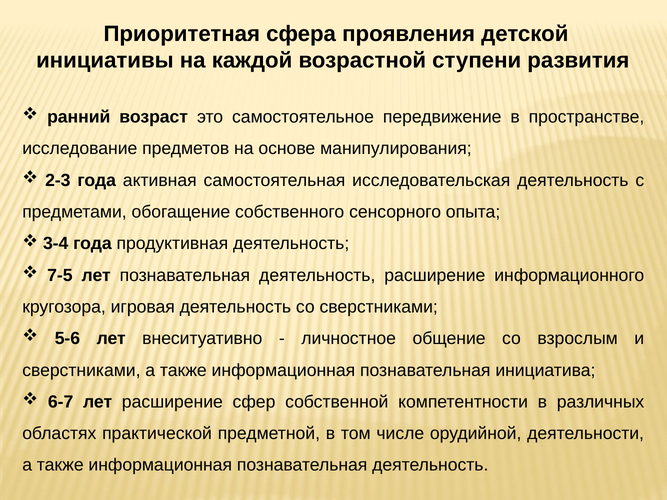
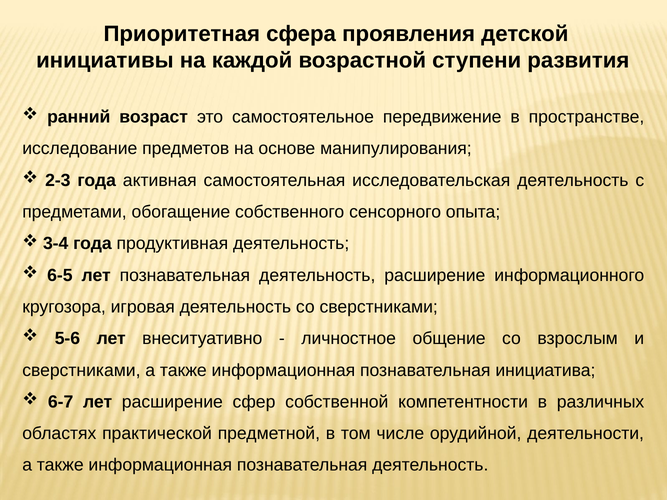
7-5: 7-5 -> 6-5 (60, 275)
